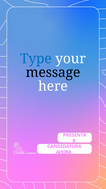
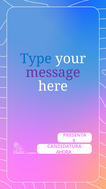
message colour: black -> purple (53, 72)
